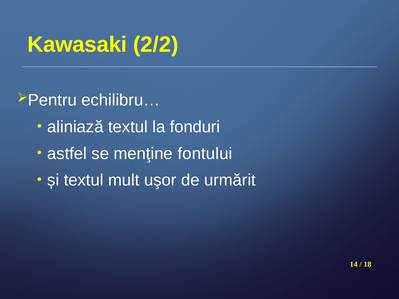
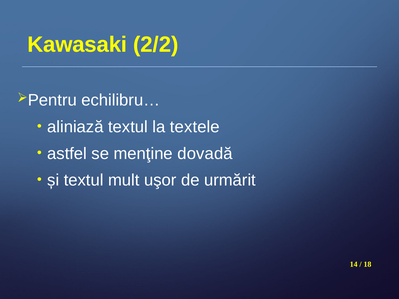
fonduri: fonduri -> textele (195, 127)
fontului: fontului -> dovadă (205, 154)
